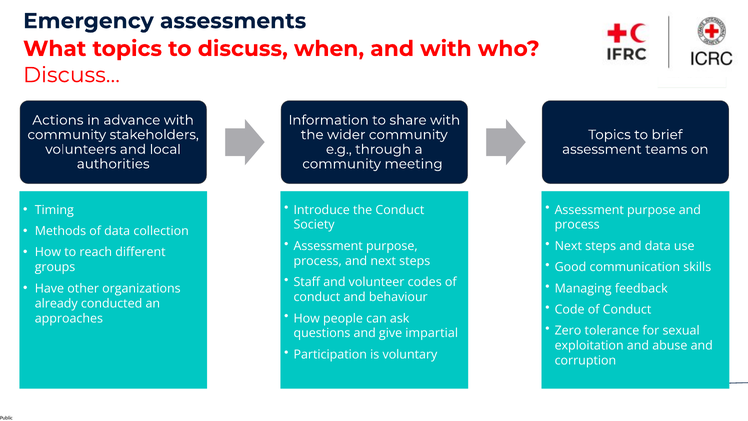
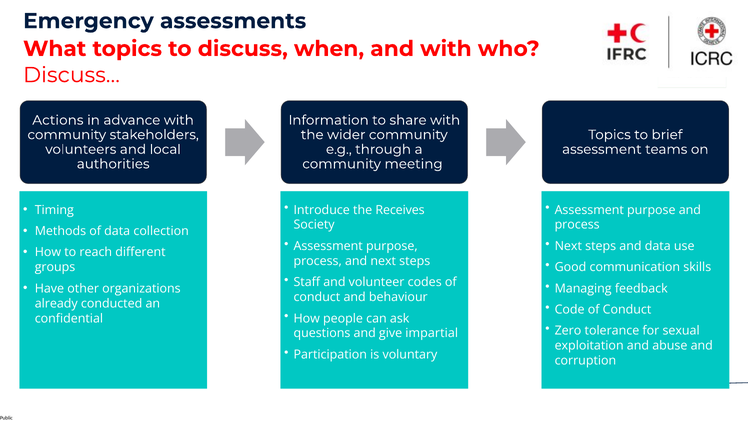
the Conduct: Conduct -> Receives (400, 210)
approaches: approaches -> confidential (69, 318)
